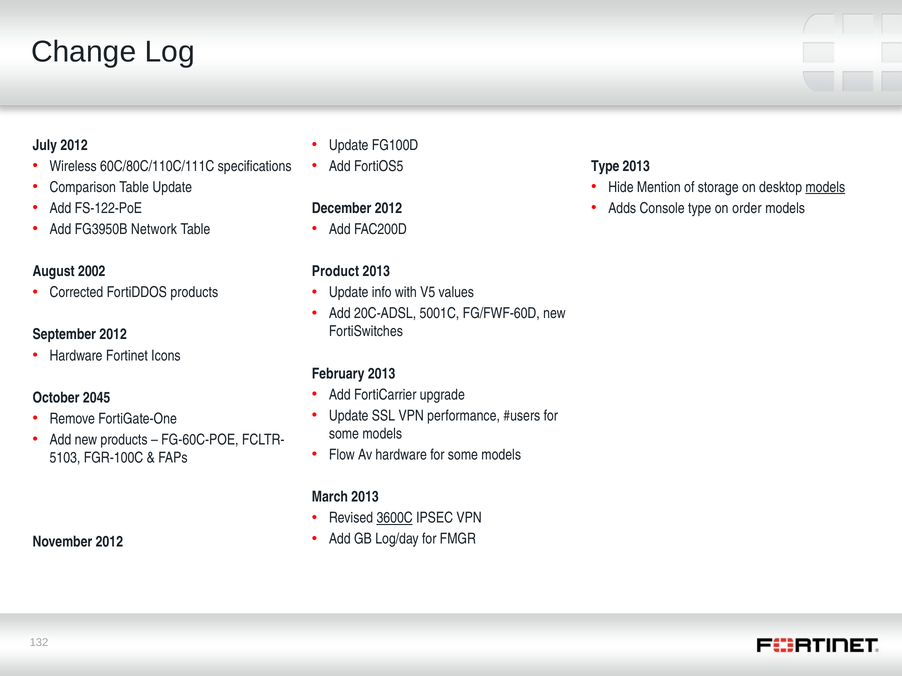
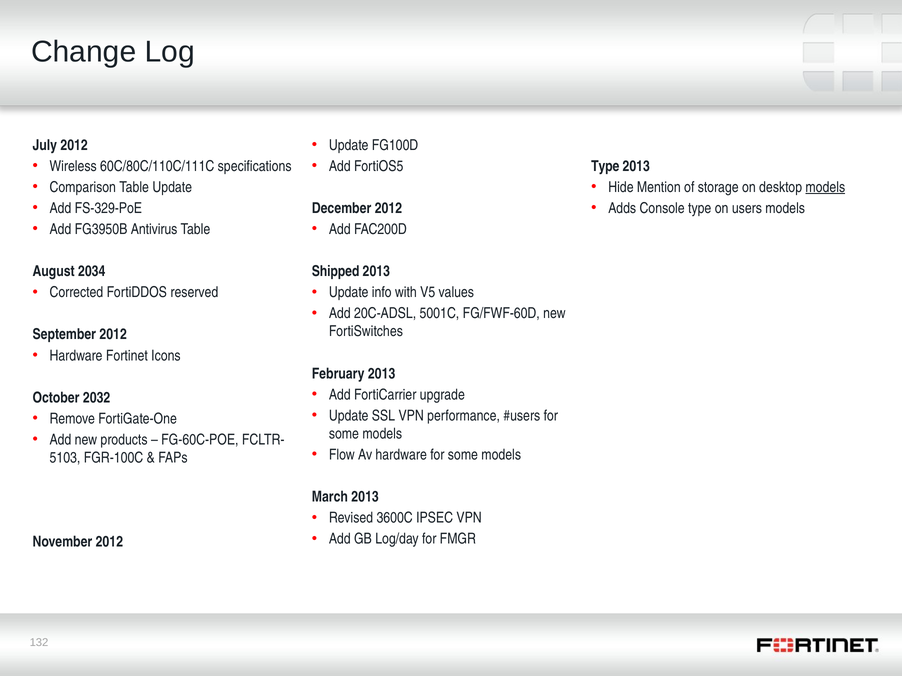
FS-122-PoE: FS-122-PoE -> FS-329-PoE (108, 208)
order: order -> users (747, 208)
Network: Network -> Antivirus (154, 229)
2002: 2002 -> 2034 (92, 272)
Product: Product -> Shipped (336, 272)
FortiDDOS products: products -> reserved (194, 293)
2045: 2045 -> 2032 (97, 398)
3600C underline: present -> none (395, 518)
